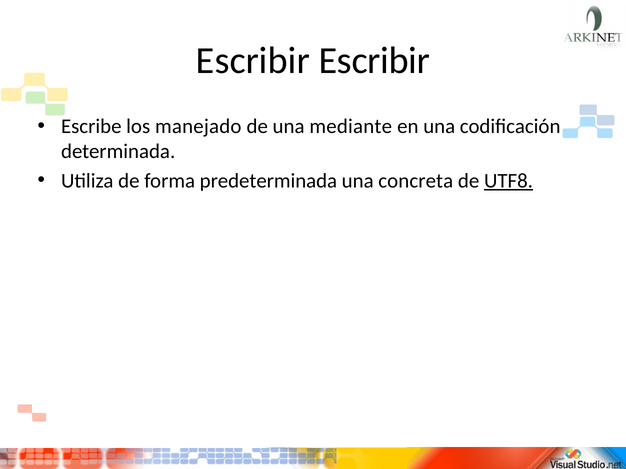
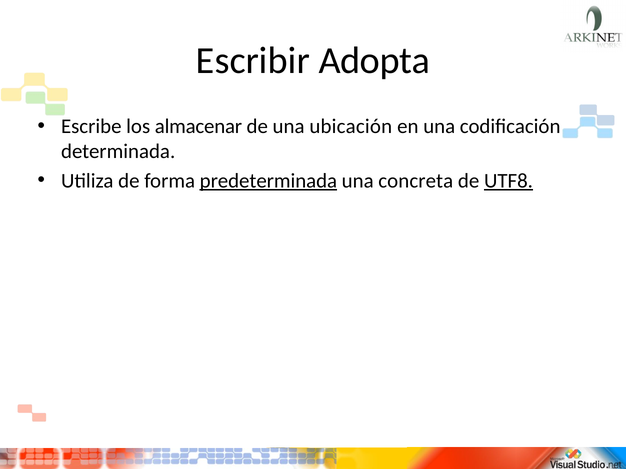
Escribir Escribir: Escribir -> Adopta (374, 61)
manejado: manejado -> almacenar (198, 127)
mediante: mediante -> ubicación (351, 127)
predeterminada underline: none -> present (268, 181)
